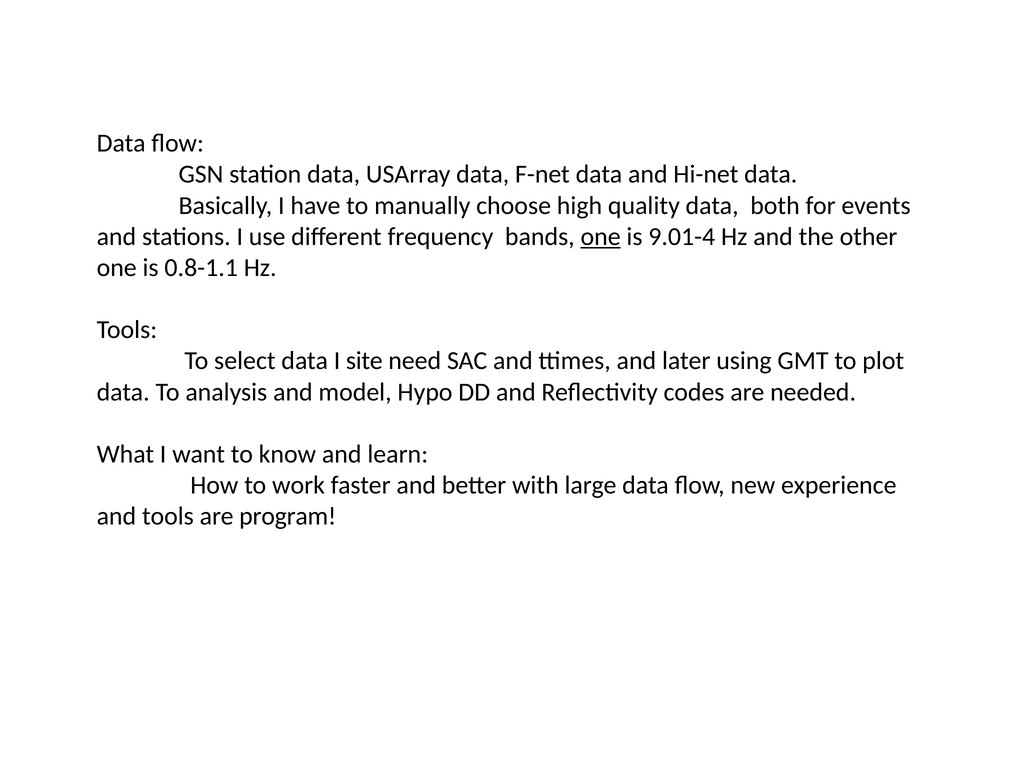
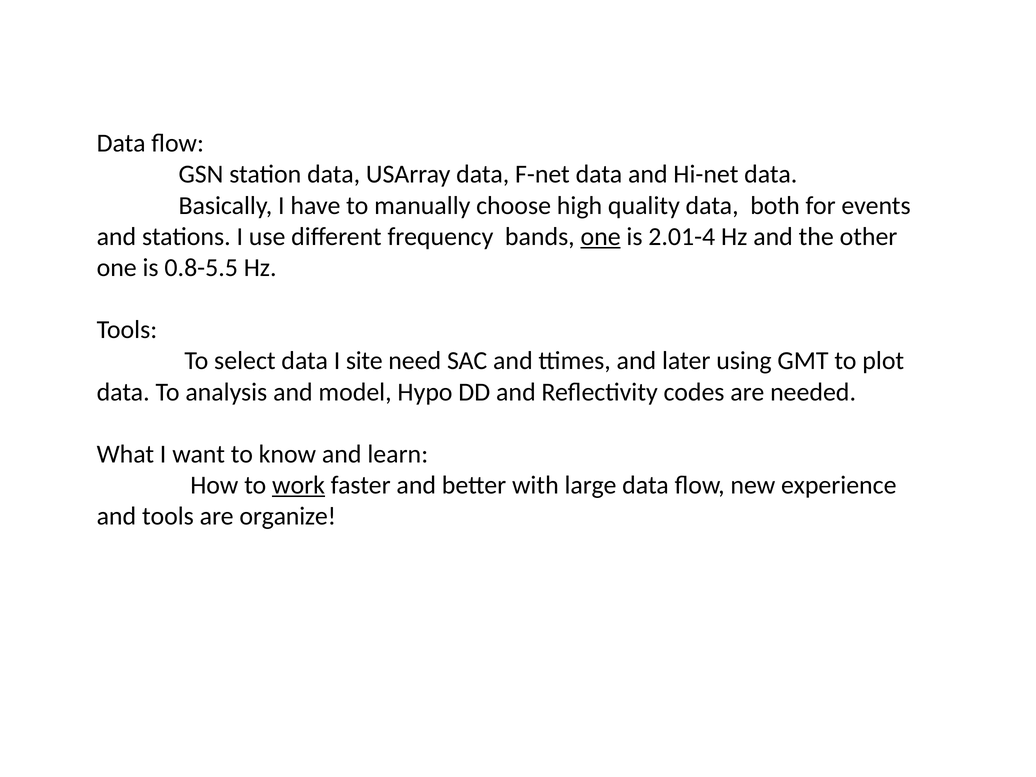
9.01-4: 9.01-4 -> 2.01-4 (682, 237)
0.8-1.1: 0.8-1.1 -> 0.8-5.5 (201, 268)
work underline: none -> present (298, 485)
program: program -> organize (288, 516)
